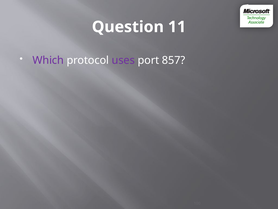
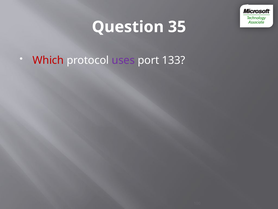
11: 11 -> 35 (177, 27)
Which colour: purple -> red (48, 60)
857: 857 -> 133 (174, 60)
